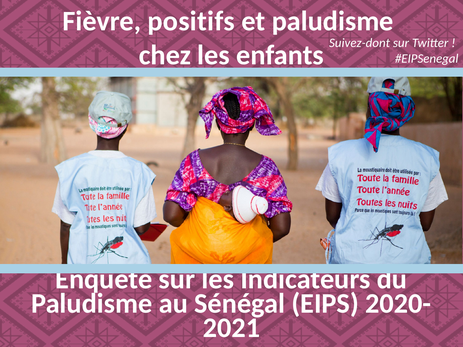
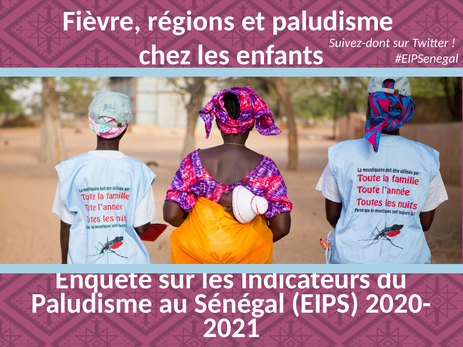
positifs: positifs -> régions (191, 21)
